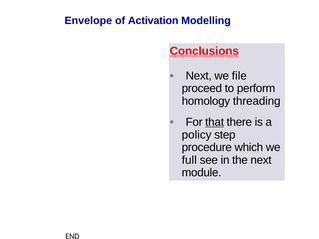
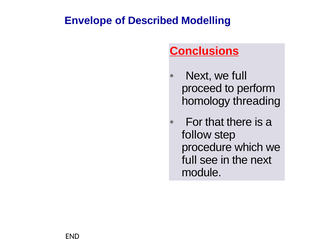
Activation: Activation -> Described (153, 21)
Next we file: file -> full (239, 76)
that underline: present -> none (215, 122)
policy: policy -> follow (197, 135)
